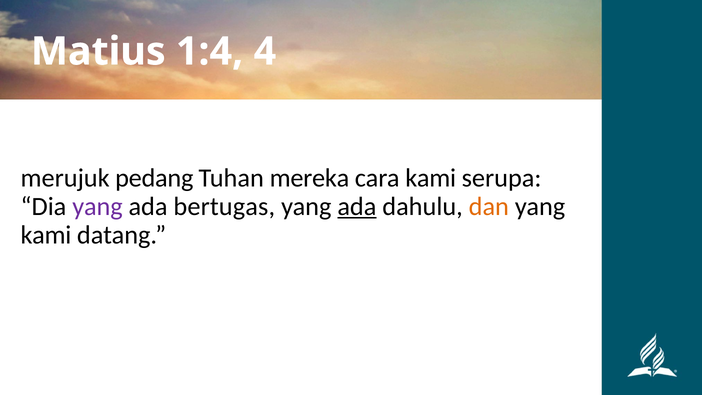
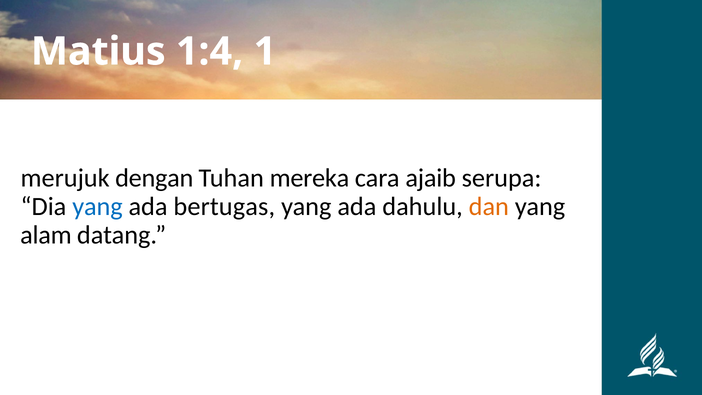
4: 4 -> 1 (265, 51)
pedang: pedang -> dengan (154, 178)
cara kami: kami -> ajaib (431, 178)
yang colour: purple -> blue (97, 206)
ada underline: present -> none (357, 206)
kami: kami -> alam (46, 235)
